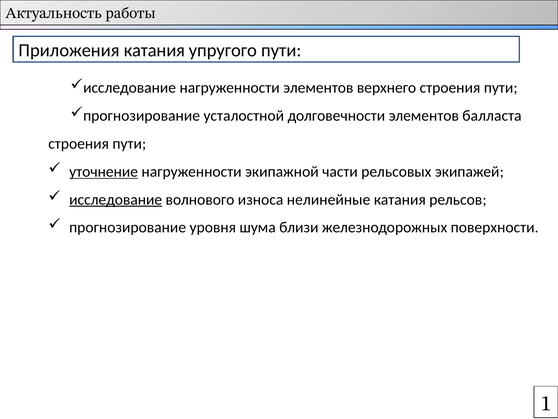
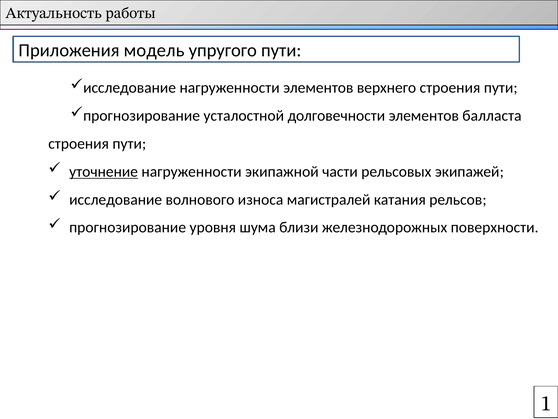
Приложения катания: катания -> модель (154, 50)
исследование underline: present -> none (116, 199)
нелинейные: нелинейные -> магистралей (329, 199)
